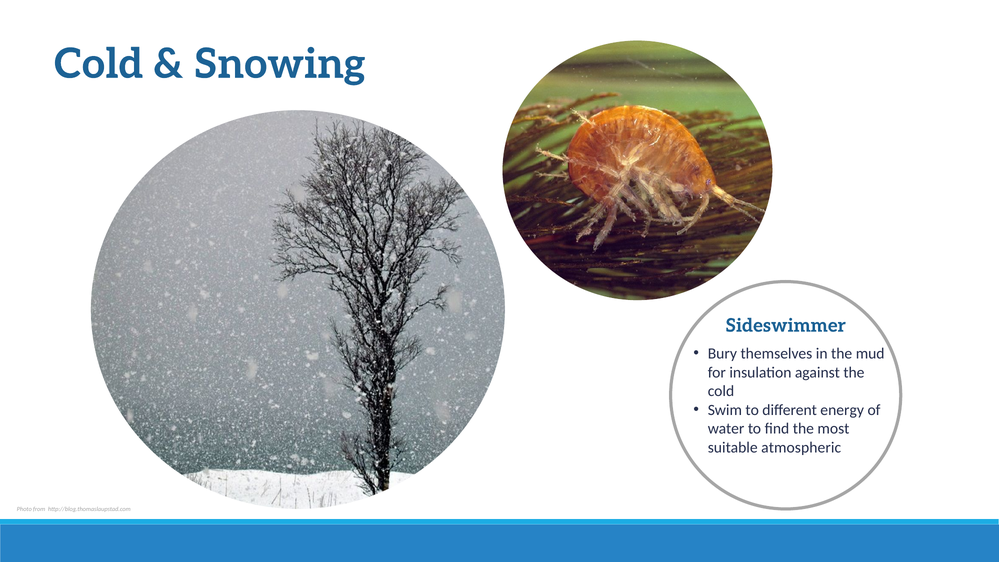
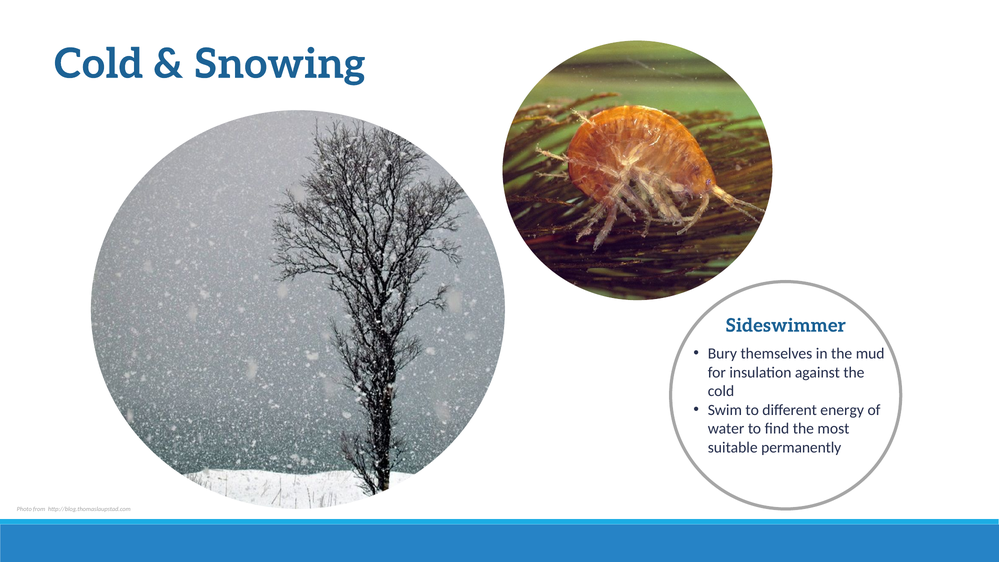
atmospheric: atmospheric -> permanently (801, 447)
